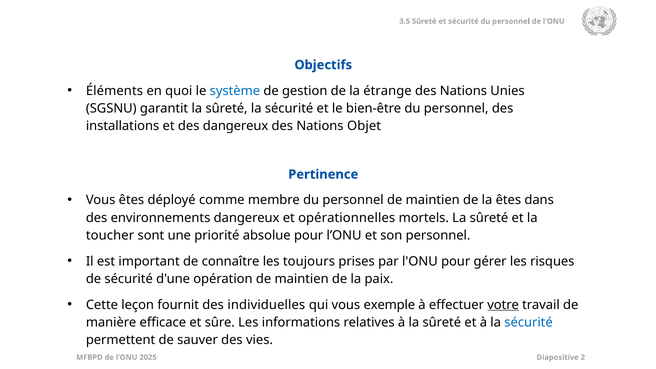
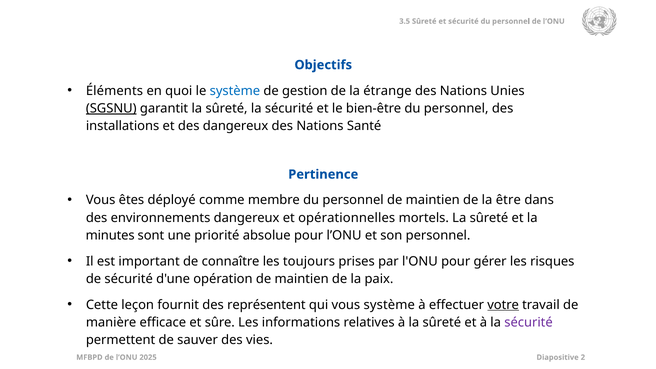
SGSNU underline: none -> present (111, 108)
Objet: Objet -> Santé (364, 126)
la êtes: êtes -> être (508, 200)
toucher: toucher -> minutes (110, 235)
individuelles: individuelles -> représentent (266, 305)
vous exemple: exemple -> système (389, 305)
sécurité colour: blue -> purple (529, 322)
